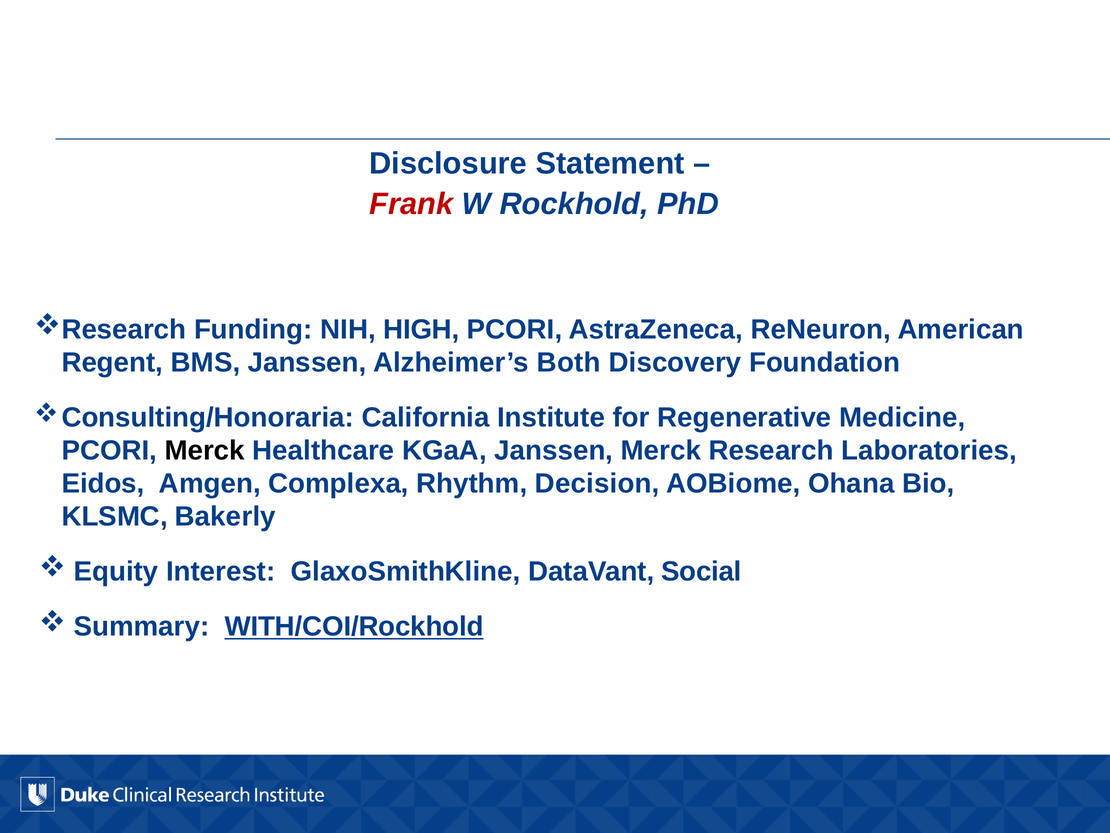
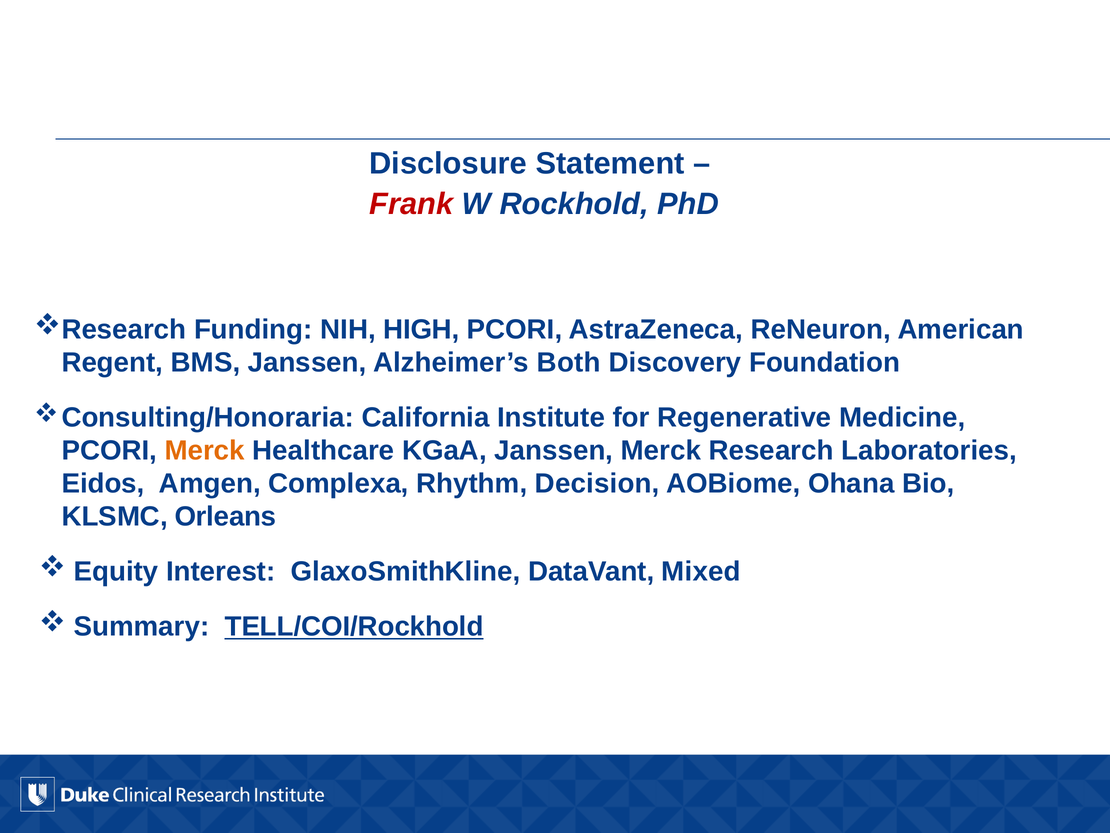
Merck colour: black -> orange (205, 450)
Bakerly: Bakerly -> Orleans (225, 516)
Social: Social -> Mixed (701, 571)
WITH/COI/Rockhold: WITH/COI/Rockhold -> TELL/COI/Rockhold (354, 626)
